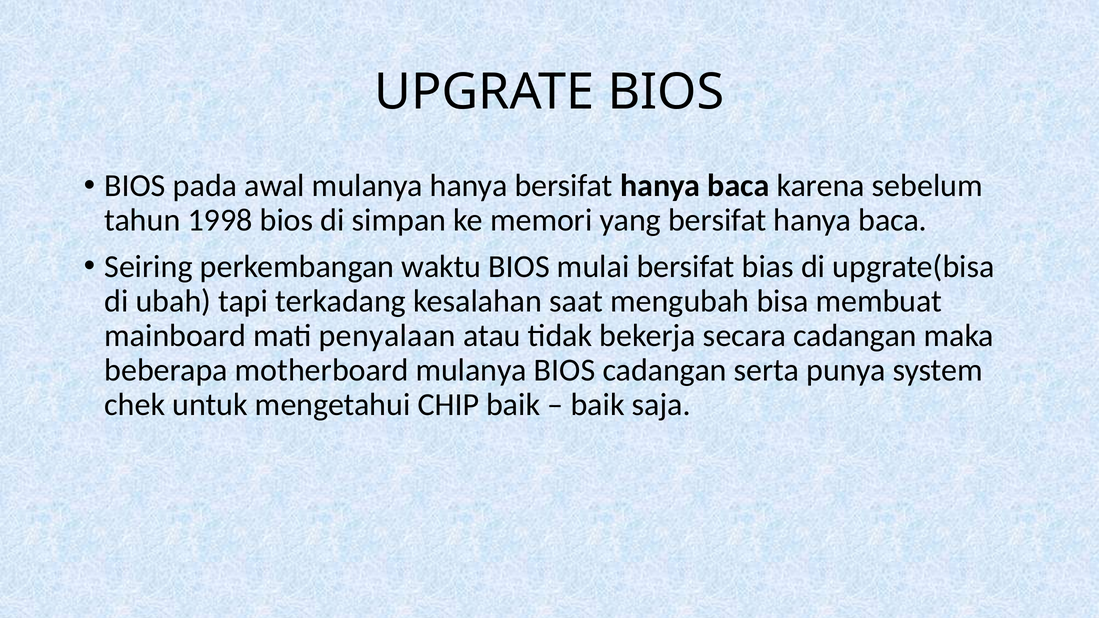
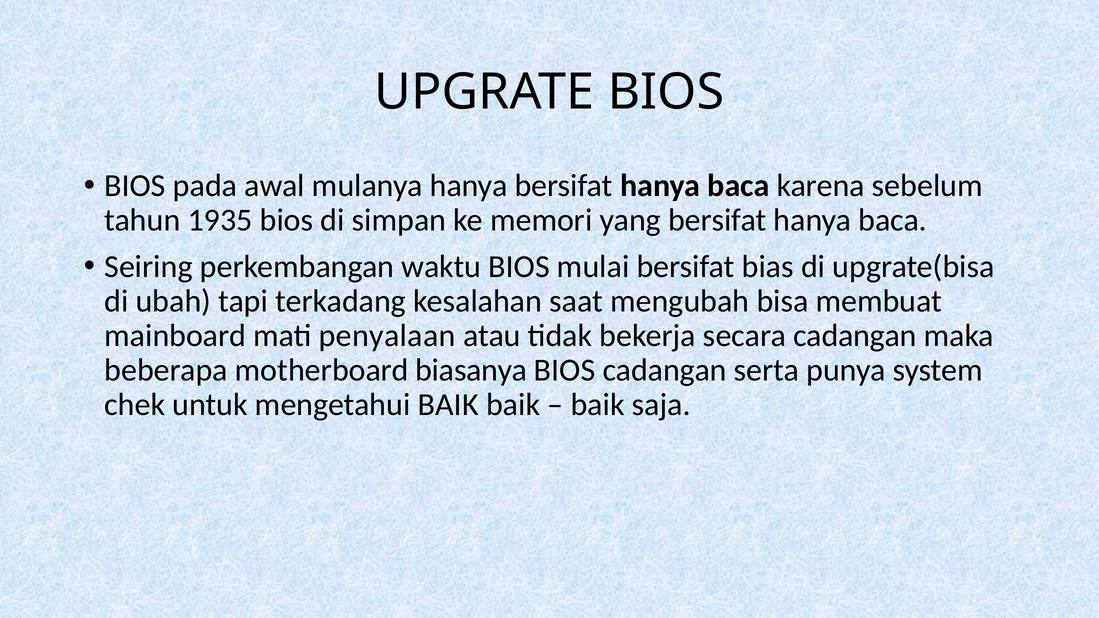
1998: 1998 -> 1935 (220, 220)
motherboard mulanya: mulanya -> biasanya (471, 370)
mengetahui CHIP: CHIP -> BAIK (448, 405)
